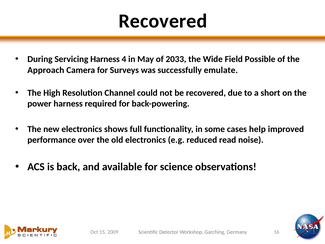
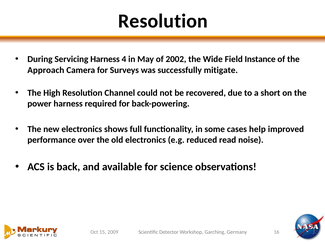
Recovered: Recovered -> Resolution (163, 21)
2033: 2033 -> 2002 (176, 59)
Possible: Possible -> Instance (260, 59)
emulate: emulate -> mitigate (221, 70)
